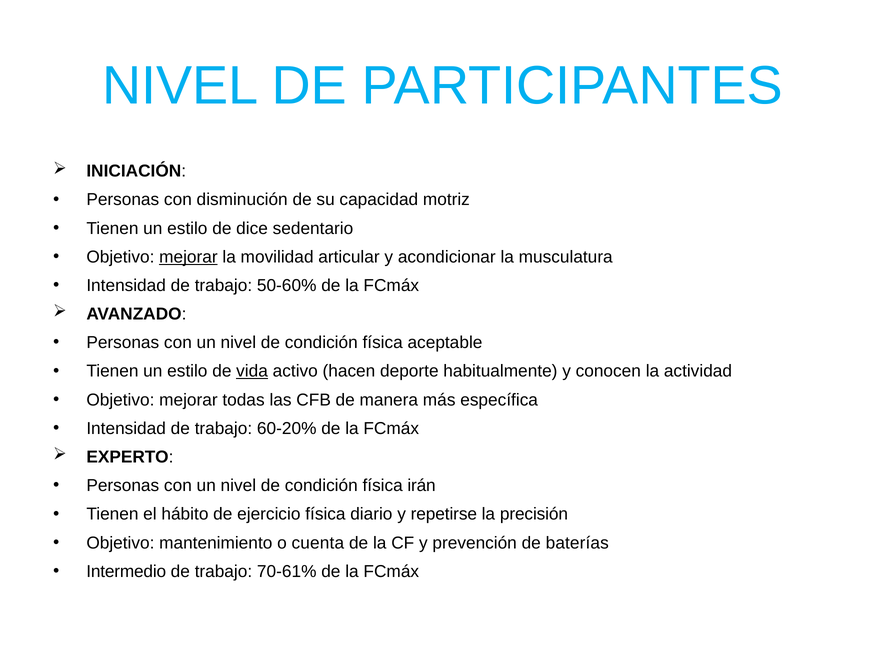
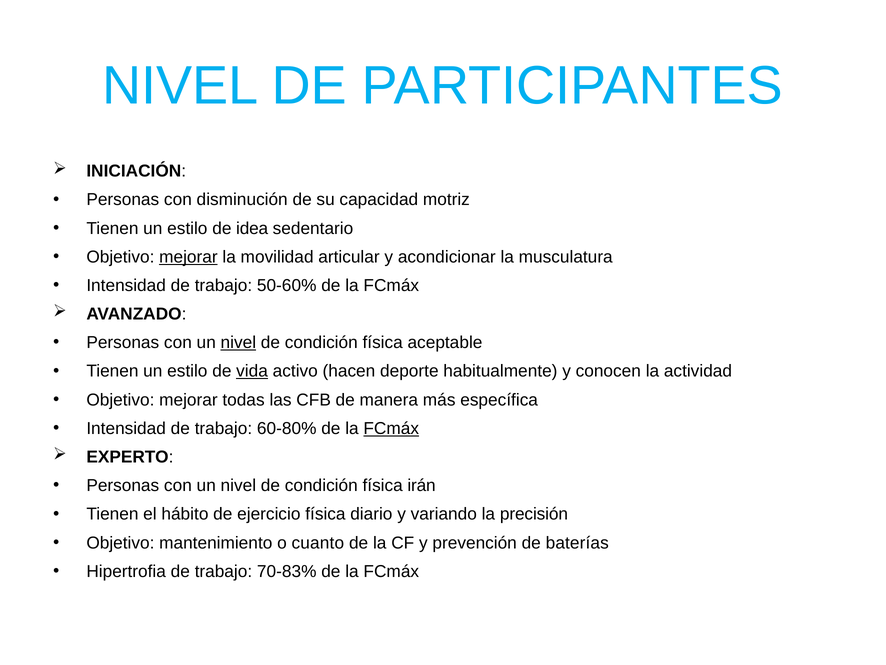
dice: dice -> idea (252, 228)
nivel underline: none -> present (238, 342)
60-20%: 60-20% -> 60-80% (287, 428)
FCmáx underline: none -> present (391, 428)
repetirse: repetirse -> variando (444, 514)
cuenta: cuenta -> cuanto (318, 542)
Intermedio: Intermedio -> Hipertrofia (126, 571)
70-61%: 70-61% -> 70-83% (287, 571)
